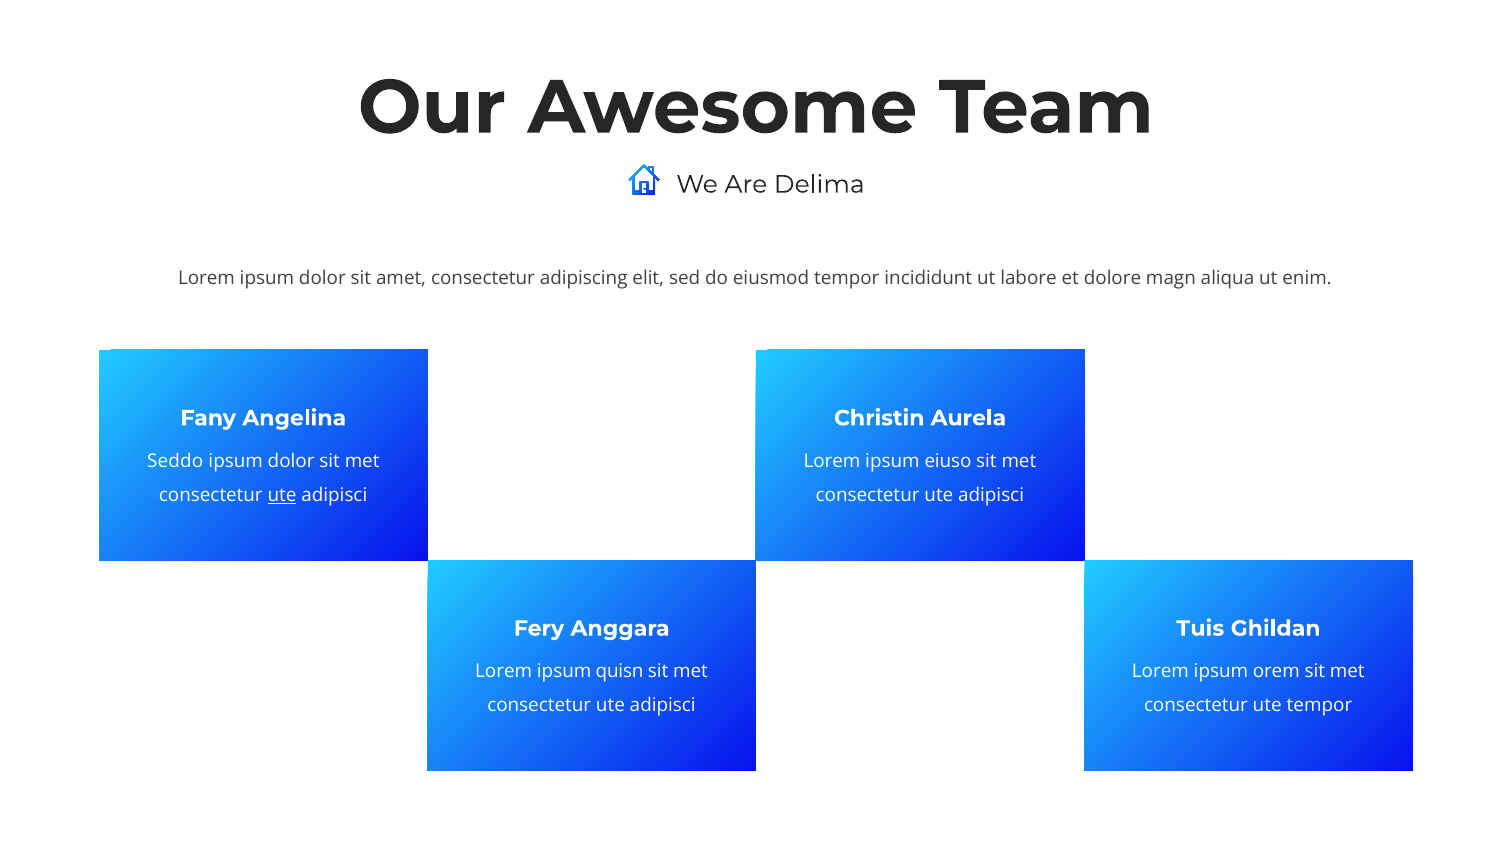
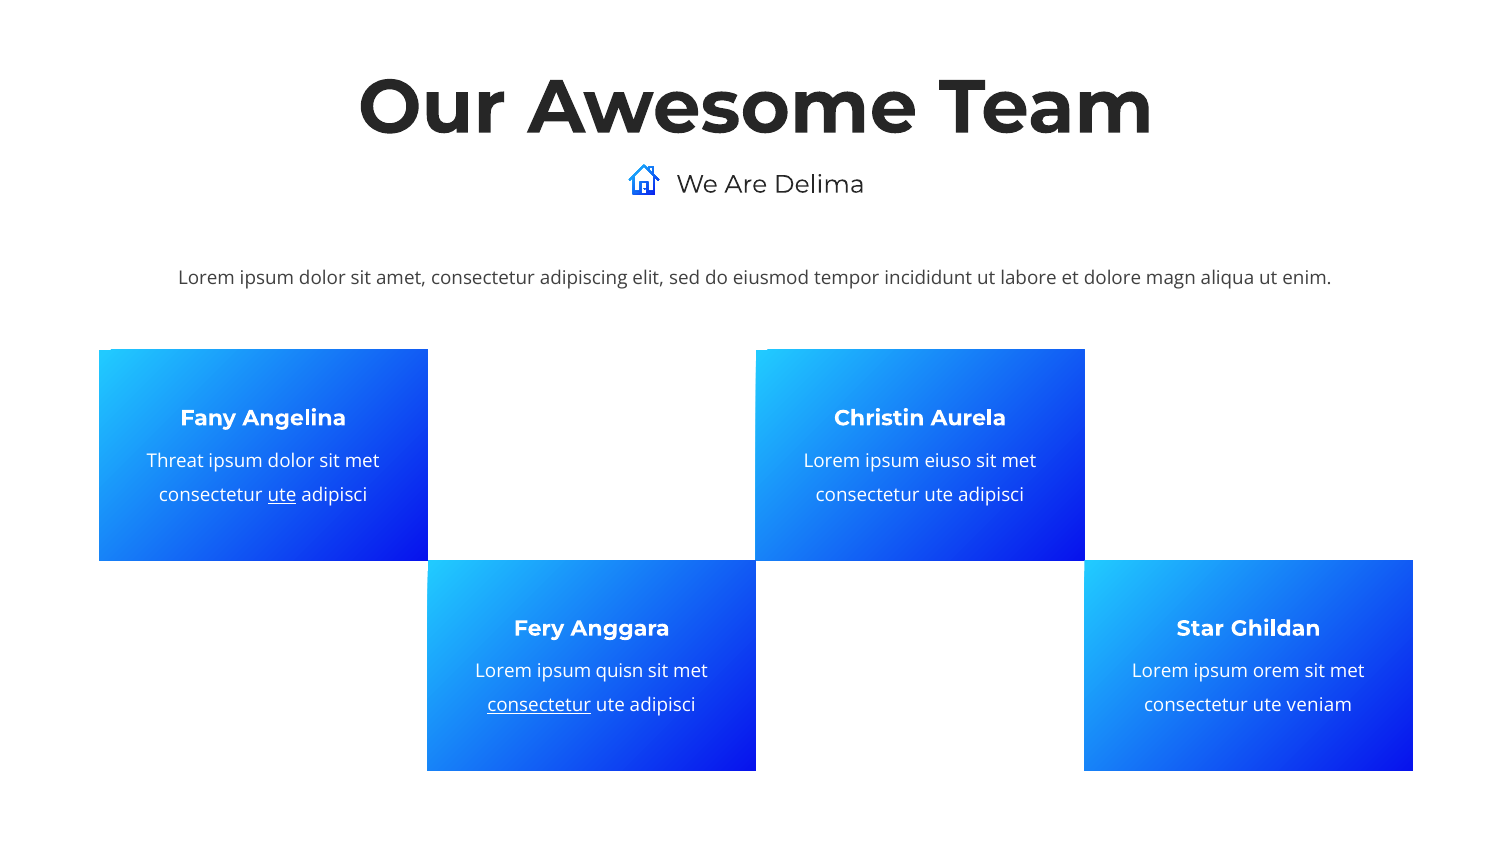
Seddo: Seddo -> Threat (175, 461)
Tuis: Tuis -> Star (1200, 628)
consectetur underline: none -> present (539, 705)
ute tempor: tempor -> veniam (1319, 705)
